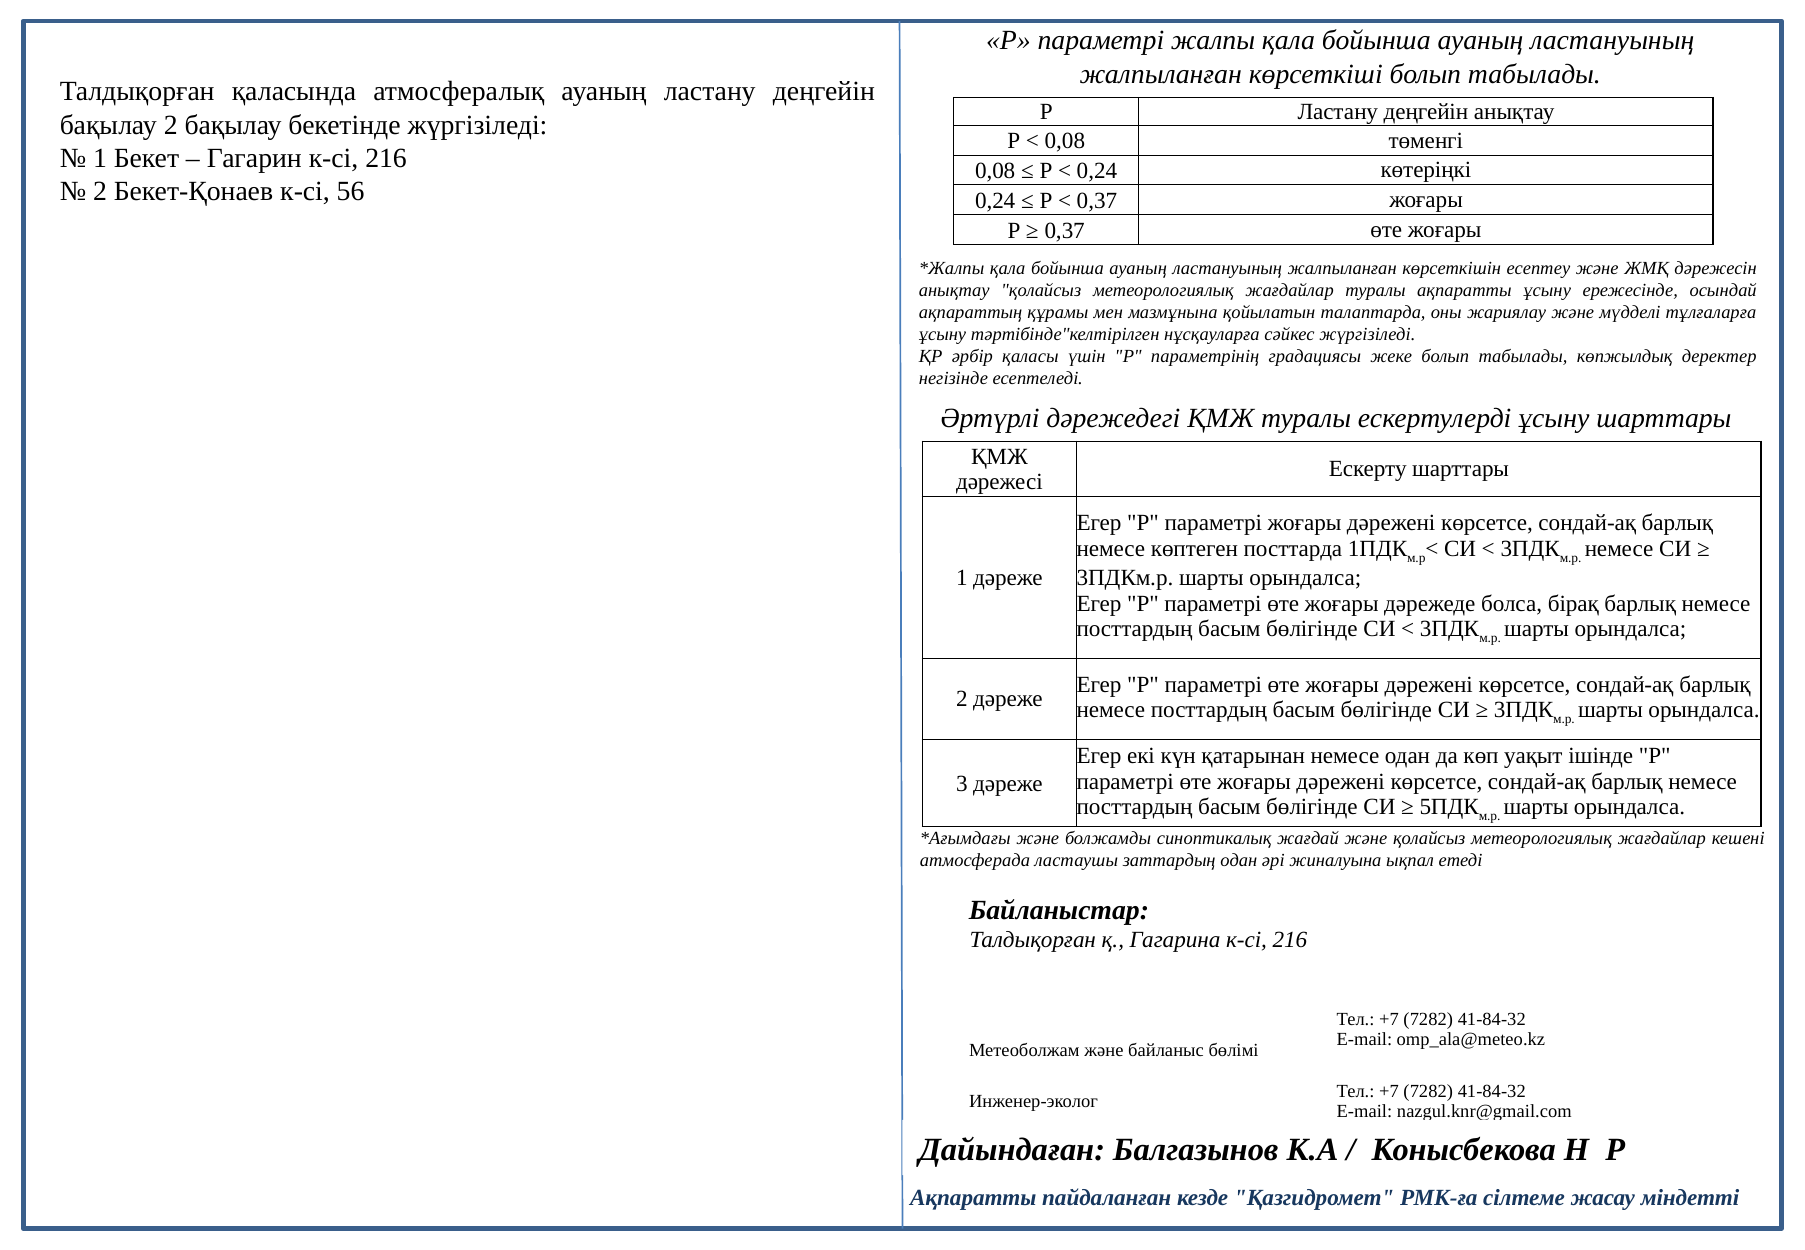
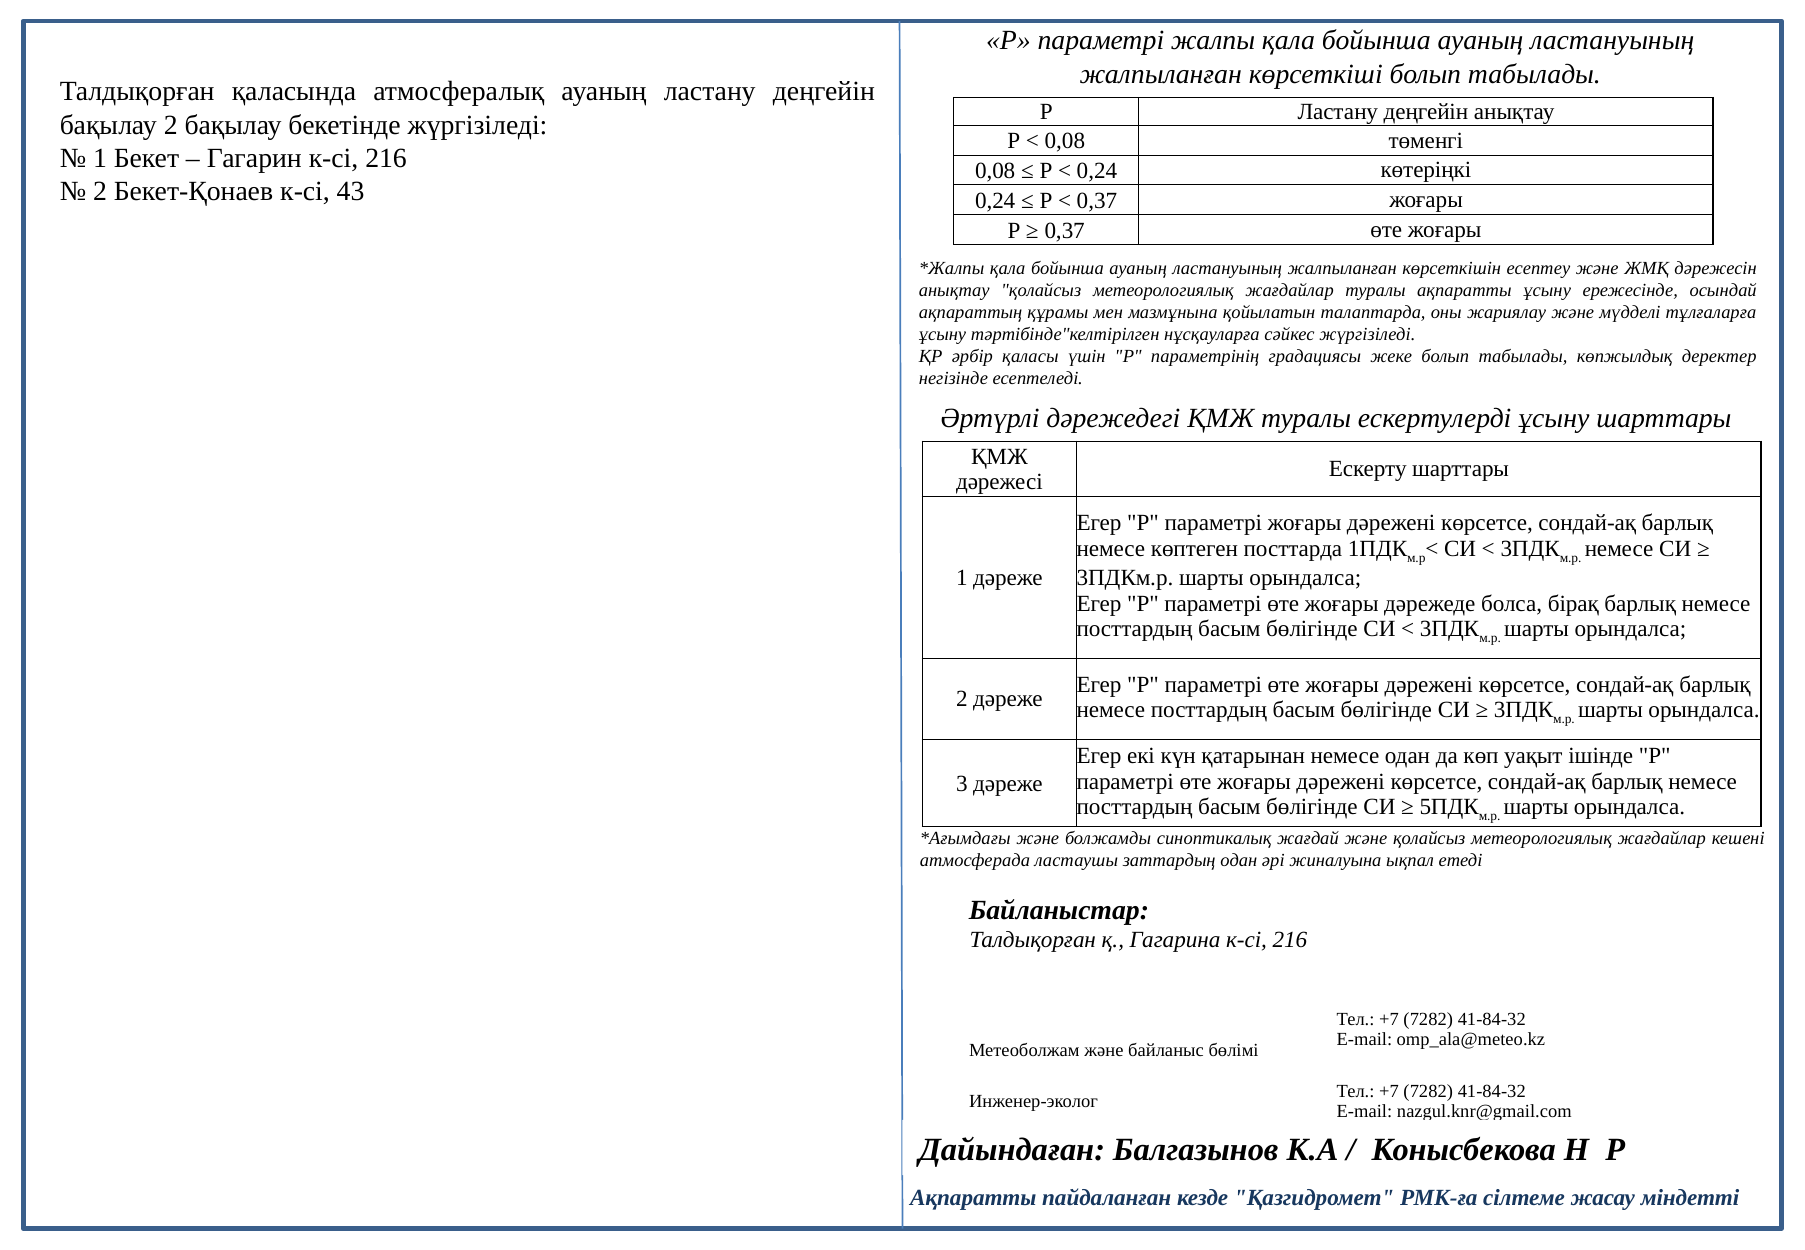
56: 56 -> 43 (351, 192)
